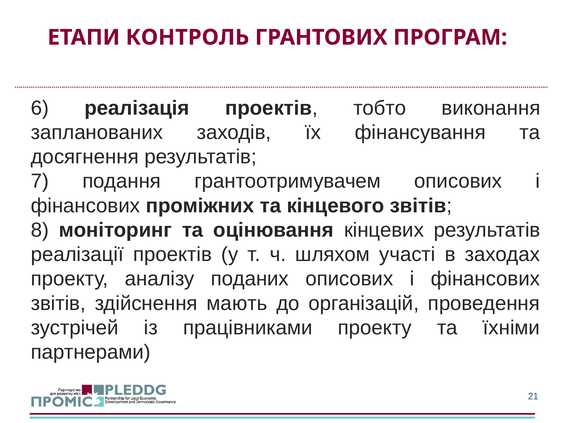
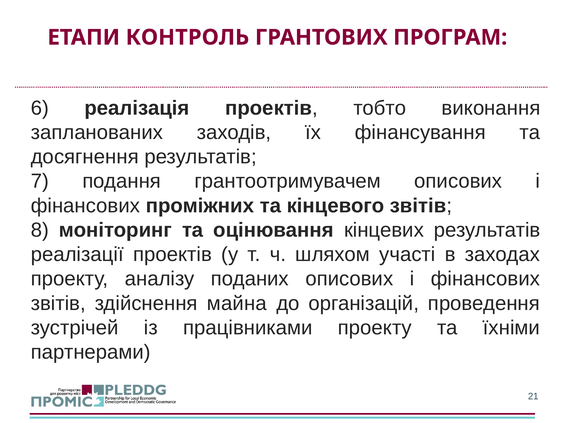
мають: мають -> майна (237, 303)
